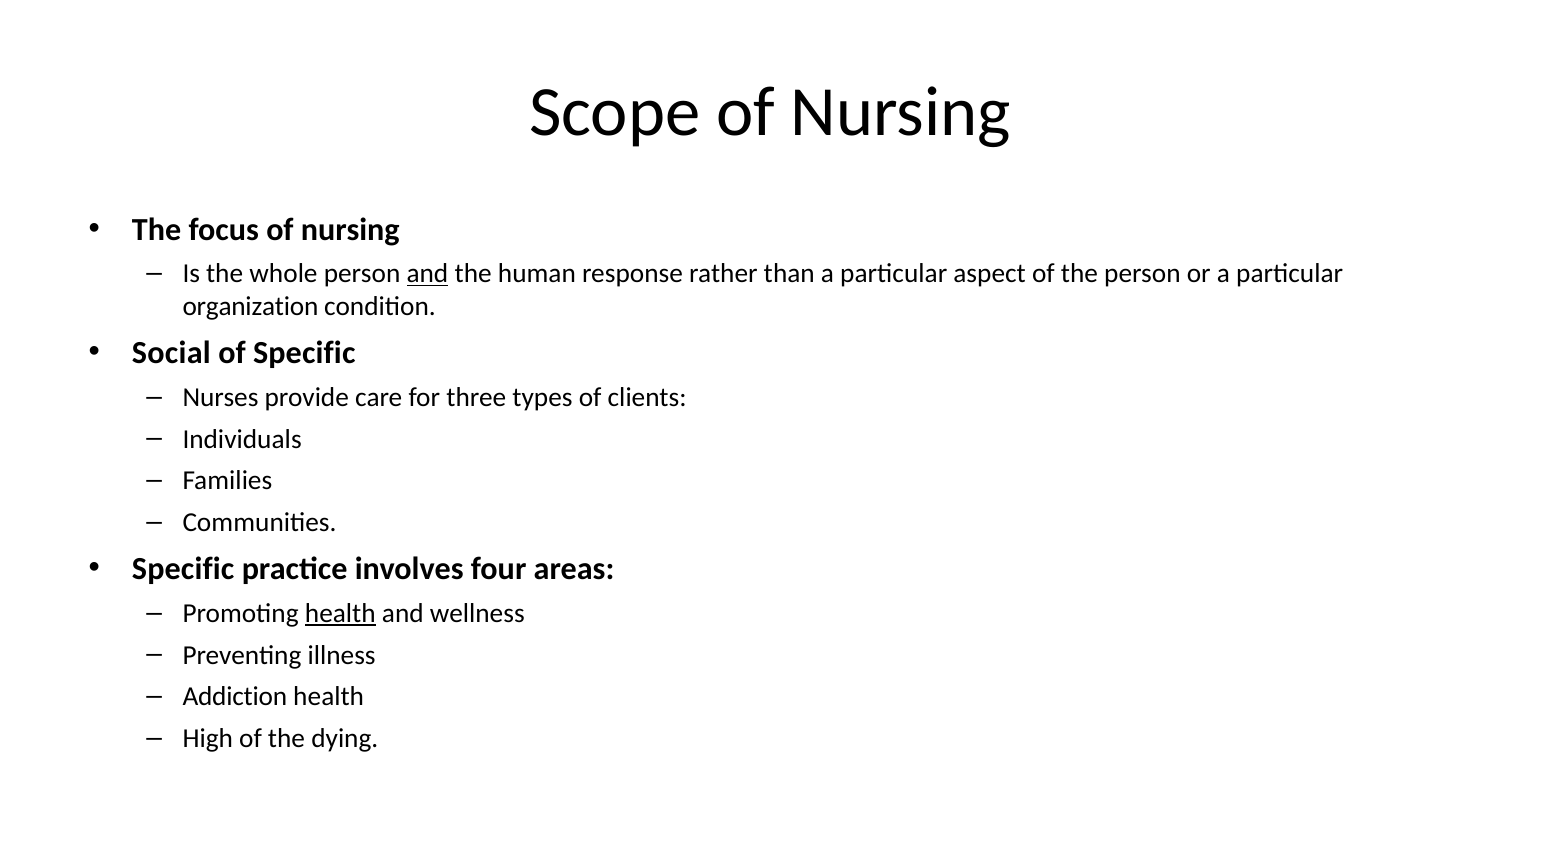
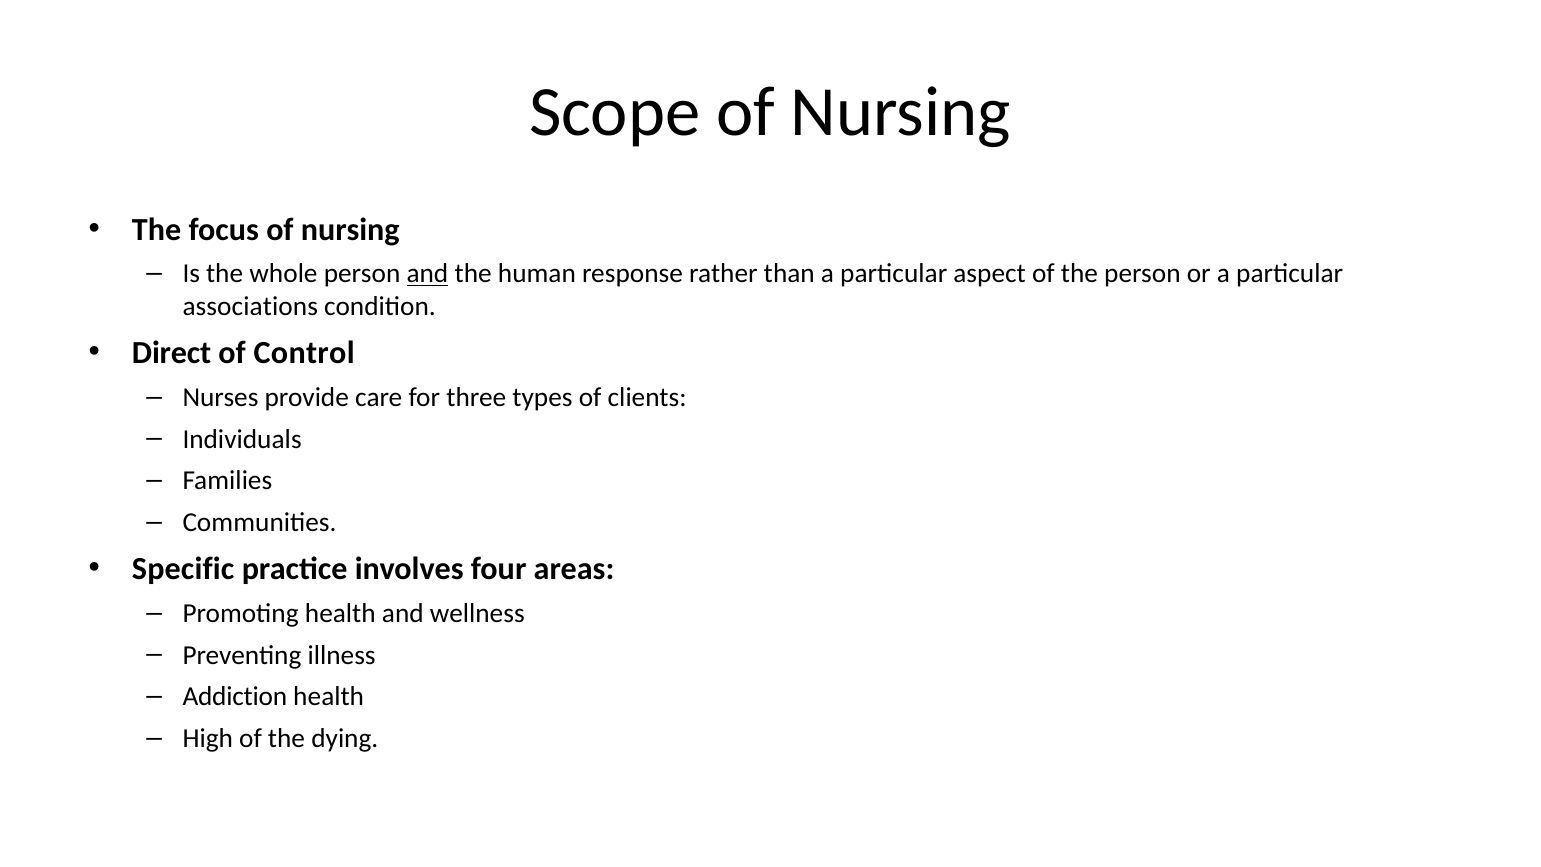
organization: organization -> associations (250, 307)
Social: Social -> Direct (172, 353)
of Specific: Specific -> Control (304, 353)
health underline: present -> none (340, 613)
